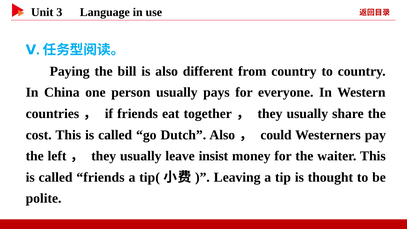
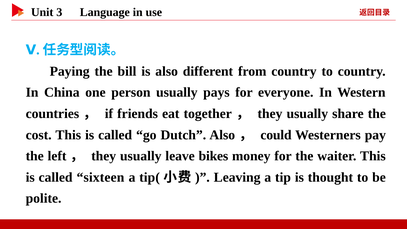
insist: insist -> bikes (213, 156)
called friends: friends -> sixteen (100, 177)
